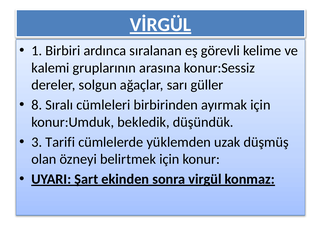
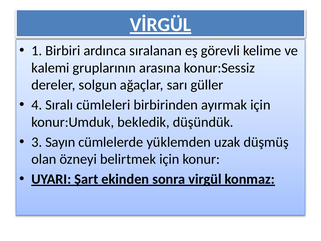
8: 8 -> 4 (37, 105)
Tarifi: Tarifi -> Sayın (60, 142)
